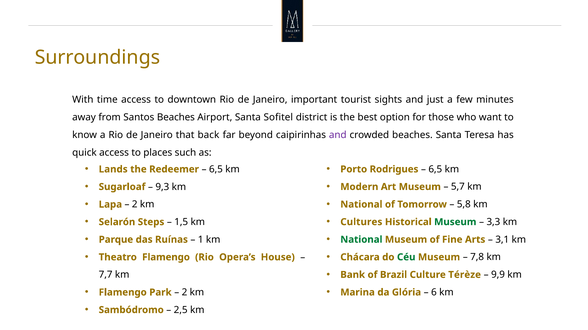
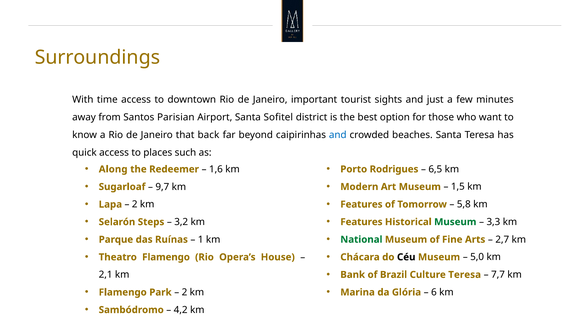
Santos Beaches: Beaches -> Parisian (176, 118)
and colour: purple -> blue (338, 135)
Lands: Lands -> Along (113, 170)
6,5: 6,5 -> 1,6 (216, 170)
9,3: 9,3 -> 9,7 (162, 187)
5,7: 5,7 -> 1,5 (458, 187)
National: National -> Features (361, 205)
1,5: 1,5 -> 3,2 (181, 222)
Cultures: Cultures -> Features (361, 222)
3,1: 3,1 -> 2,7 (502, 240)
Céu colour: green -> black (406, 258)
7,8: 7,8 -> 5,0 (477, 258)
Culture Térèze: Térèze -> Teresa (465, 275)
9,9: 9,9 -> 7,7 (498, 275)
7,7: 7,7 -> 2,1 (106, 275)
2,5: 2,5 -> 4,2 (181, 311)
